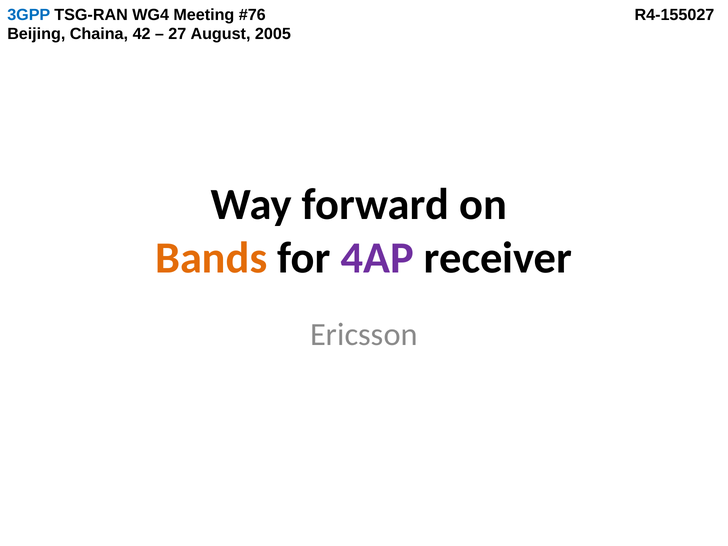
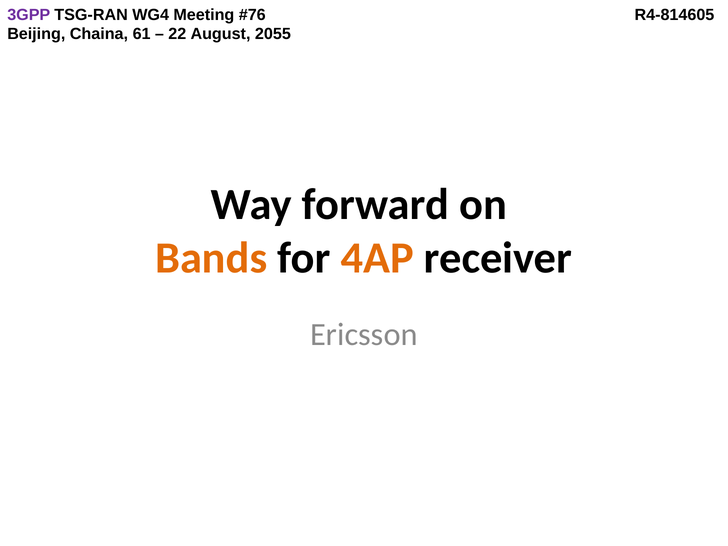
3GPP colour: blue -> purple (29, 15)
R4-155027: R4-155027 -> R4-814605 (674, 15)
42: 42 -> 61 (142, 34)
27: 27 -> 22 (177, 34)
2005: 2005 -> 2055 (273, 34)
4AP colour: purple -> orange (377, 258)
